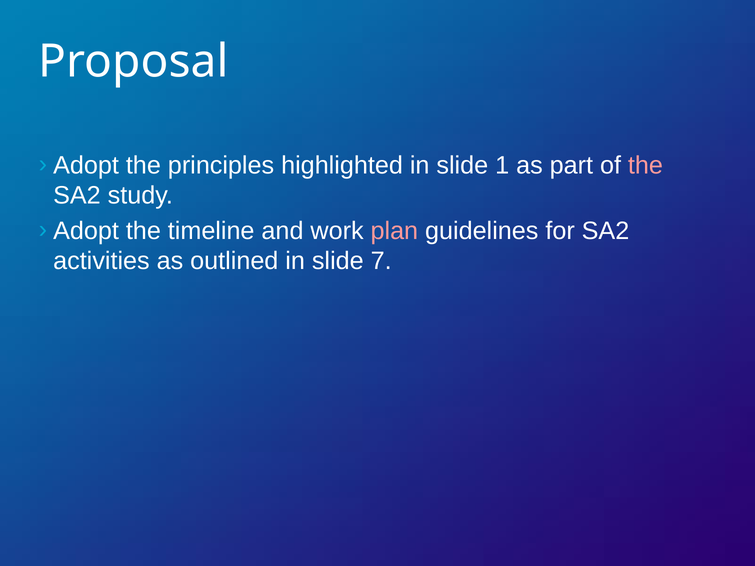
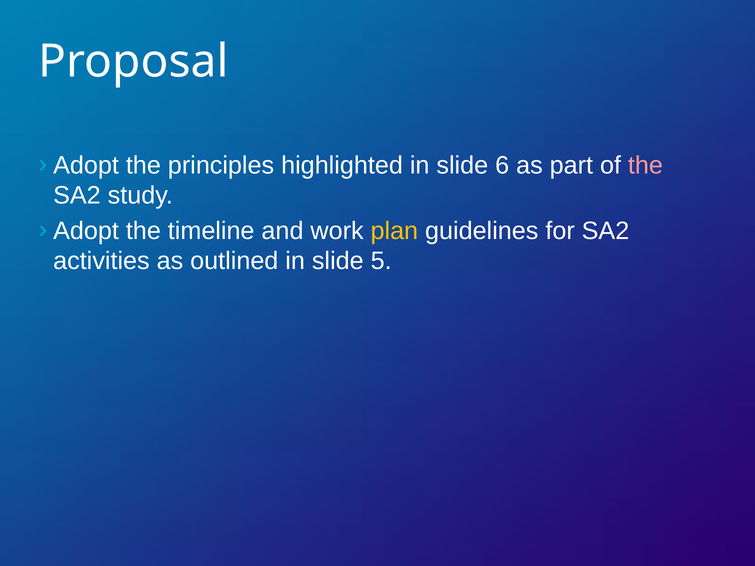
1: 1 -> 6 (502, 165)
plan colour: pink -> yellow (394, 231)
7: 7 -> 5 (381, 261)
